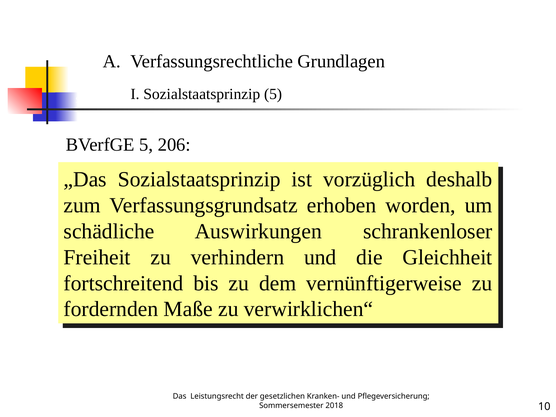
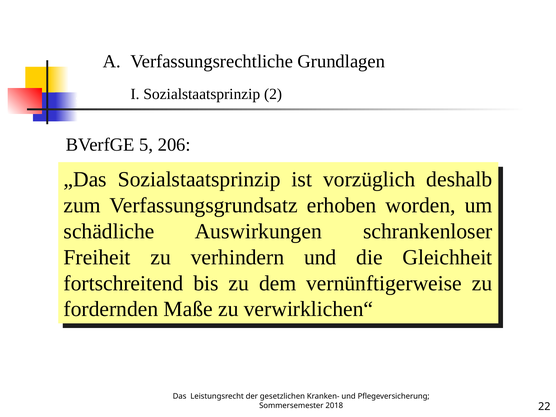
5: 5 -> 2 (273, 94)
10: 10 -> 22 (544, 407)
